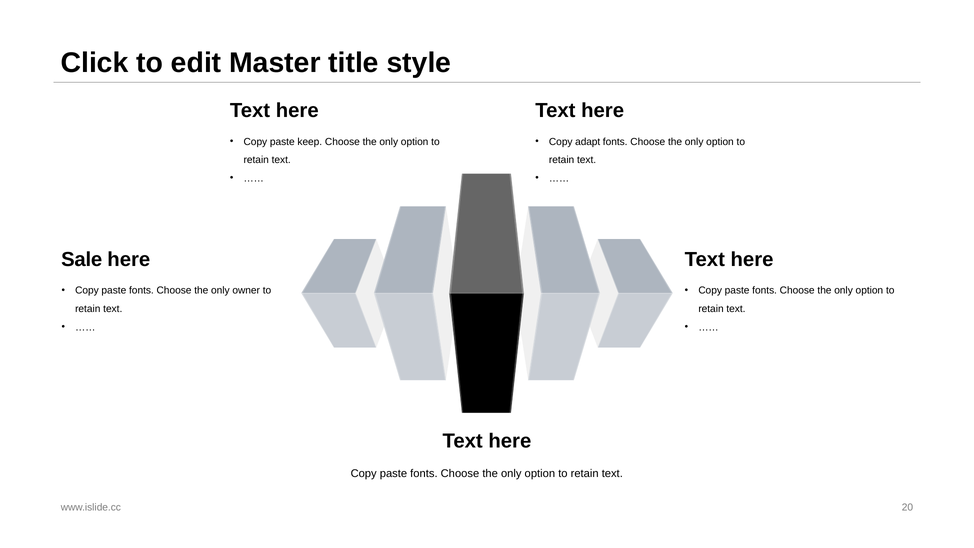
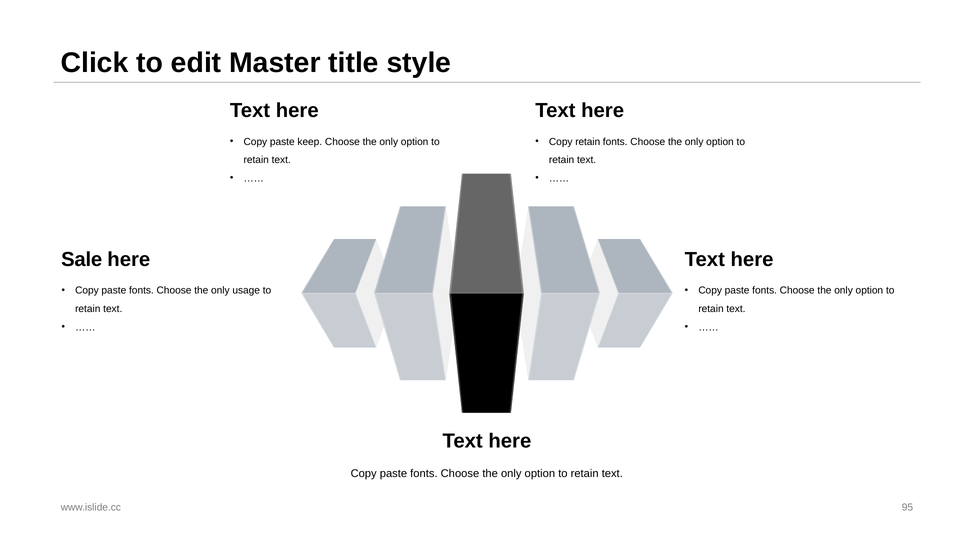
Copy adapt: adapt -> retain (588, 142)
owner: owner -> usage (246, 291)
20: 20 -> 95 (907, 507)
